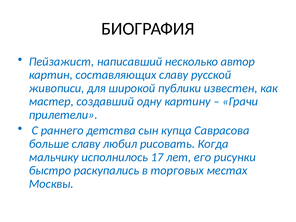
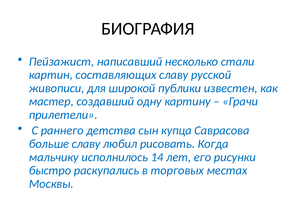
автор: автор -> стали (238, 62)
17: 17 -> 14 (157, 157)
